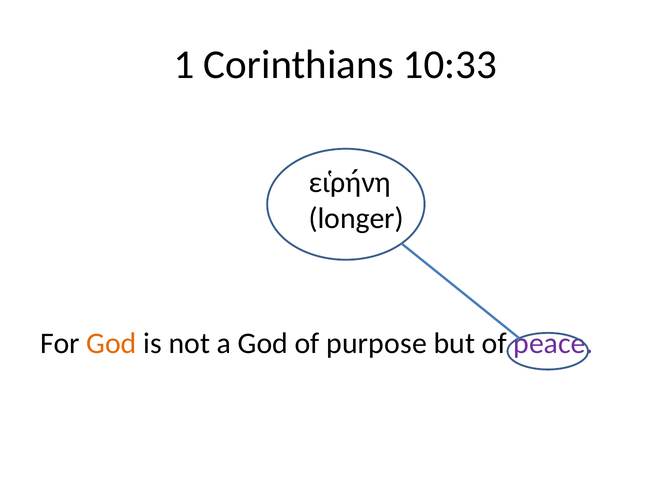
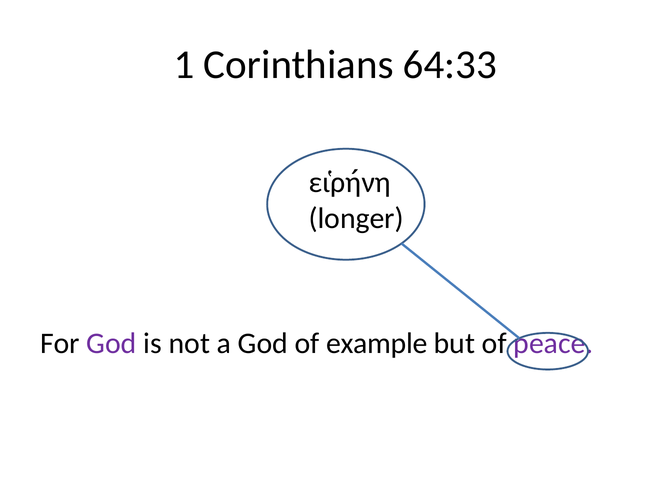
10:33: 10:33 -> 64:33 (450, 65)
God colour: orange -> purple (111, 344)
purpose: purpose -> example (377, 344)
